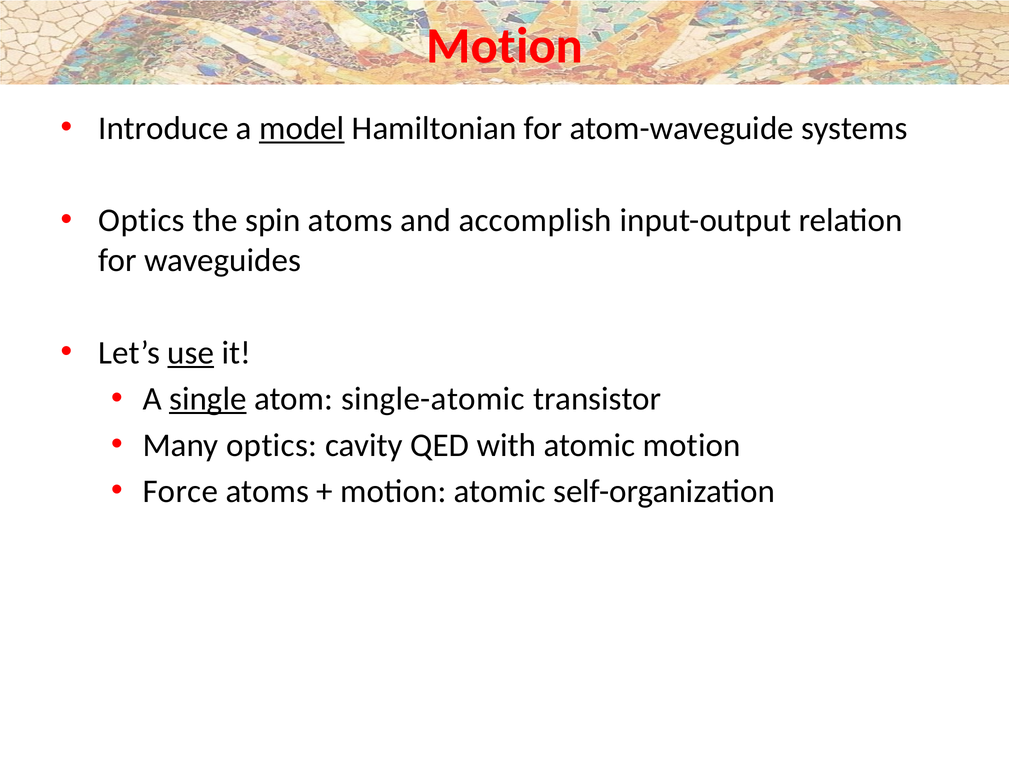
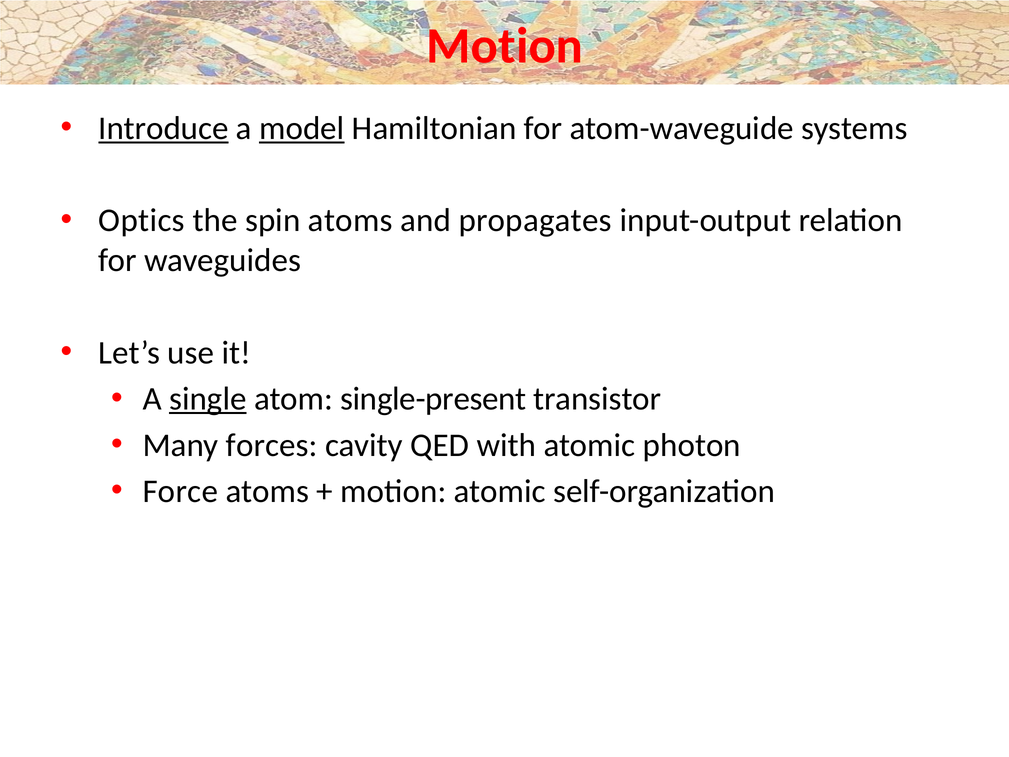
Introduce underline: none -> present (163, 128)
accomplish: accomplish -> propagates (535, 221)
use underline: present -> none (191, 353)
single-atomic: single-atomic -> single-present (433, 399)
Many optics: optics -> forces (272, 445)
atomic motion: motion -> photon (692, 445)
